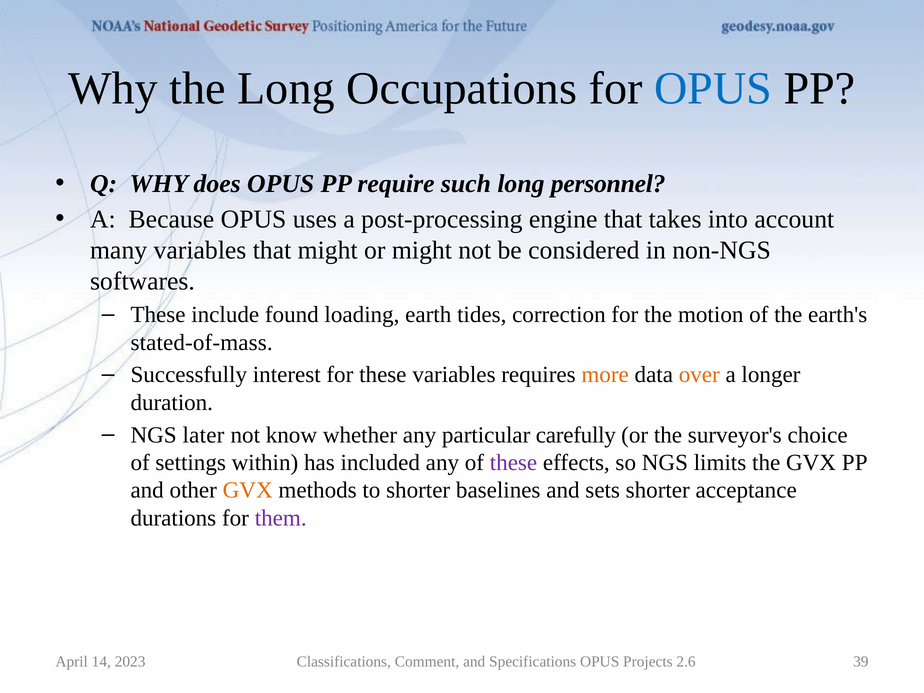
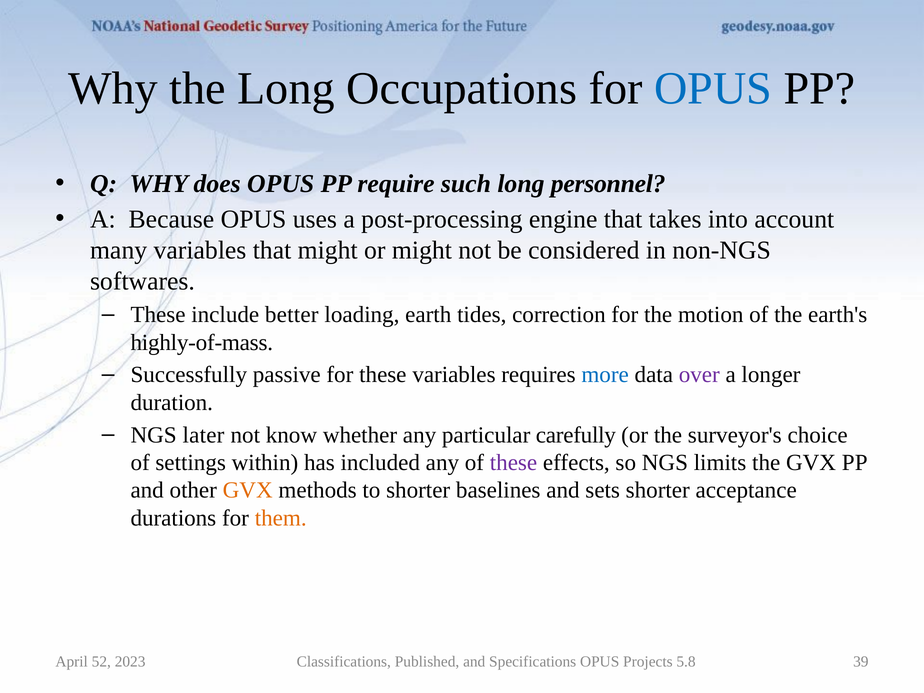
found: found -> better (292, 315)
stated-of-mass: stated-of-mass -> highly-of-mass (202, 343)
interest: interest -> passive (287, 375)
more colour: orange -> blue (605, 375)
over colour: orange -> purple (699, 375)
them colour: purple -> orange (281, 518)
14: 14 -> 52 (101, 662)
Comment: Comment -> Published (427, 662)
2.6: 2.6 -> 5.8 (686, 662)
